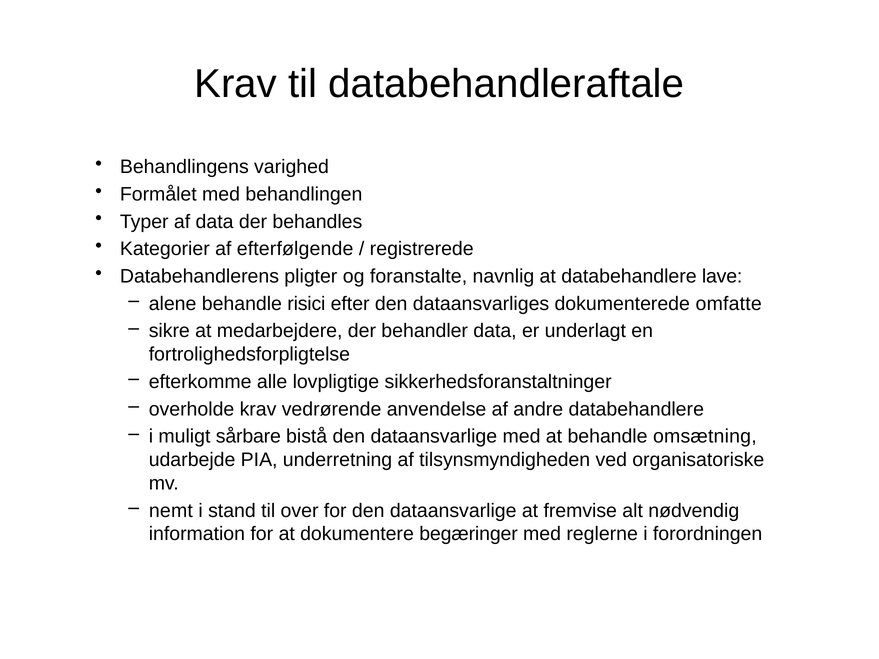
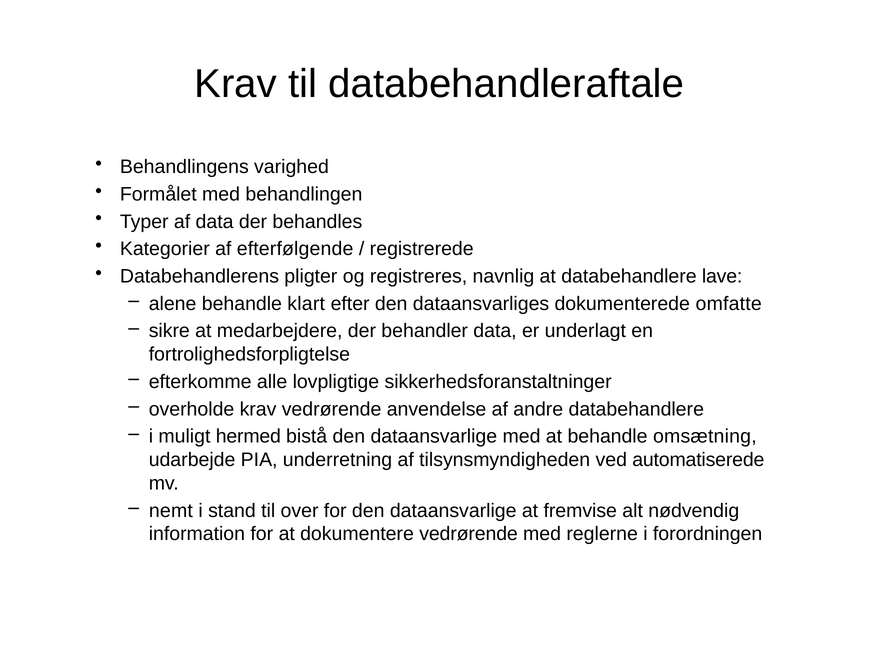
foranstalte: foranstalte -> registreres (419, 276)
risici: risici -> klart (306, 304)
sårbare: sårbare -> hermed (248, 437)
organisatoriske: organisatoriske -> automatiserede (698, 460)
dokumentere begæringer: begæringer -> vedrørende (469, 534)
